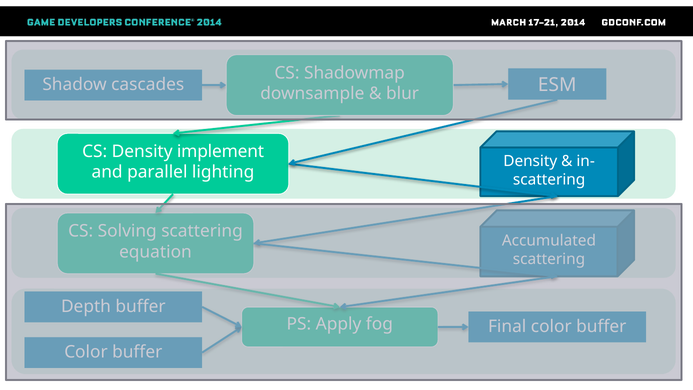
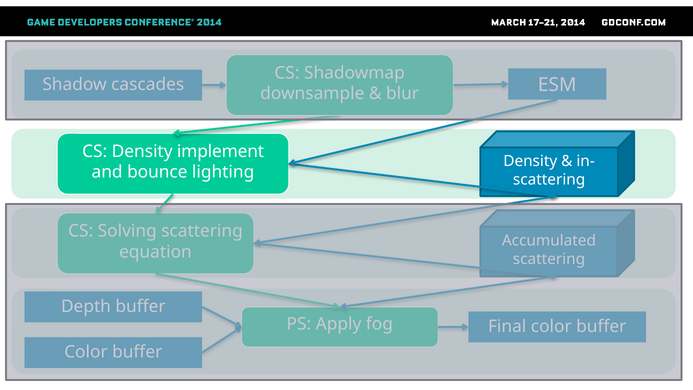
parallel: parallel -> bounce (157, 172)
